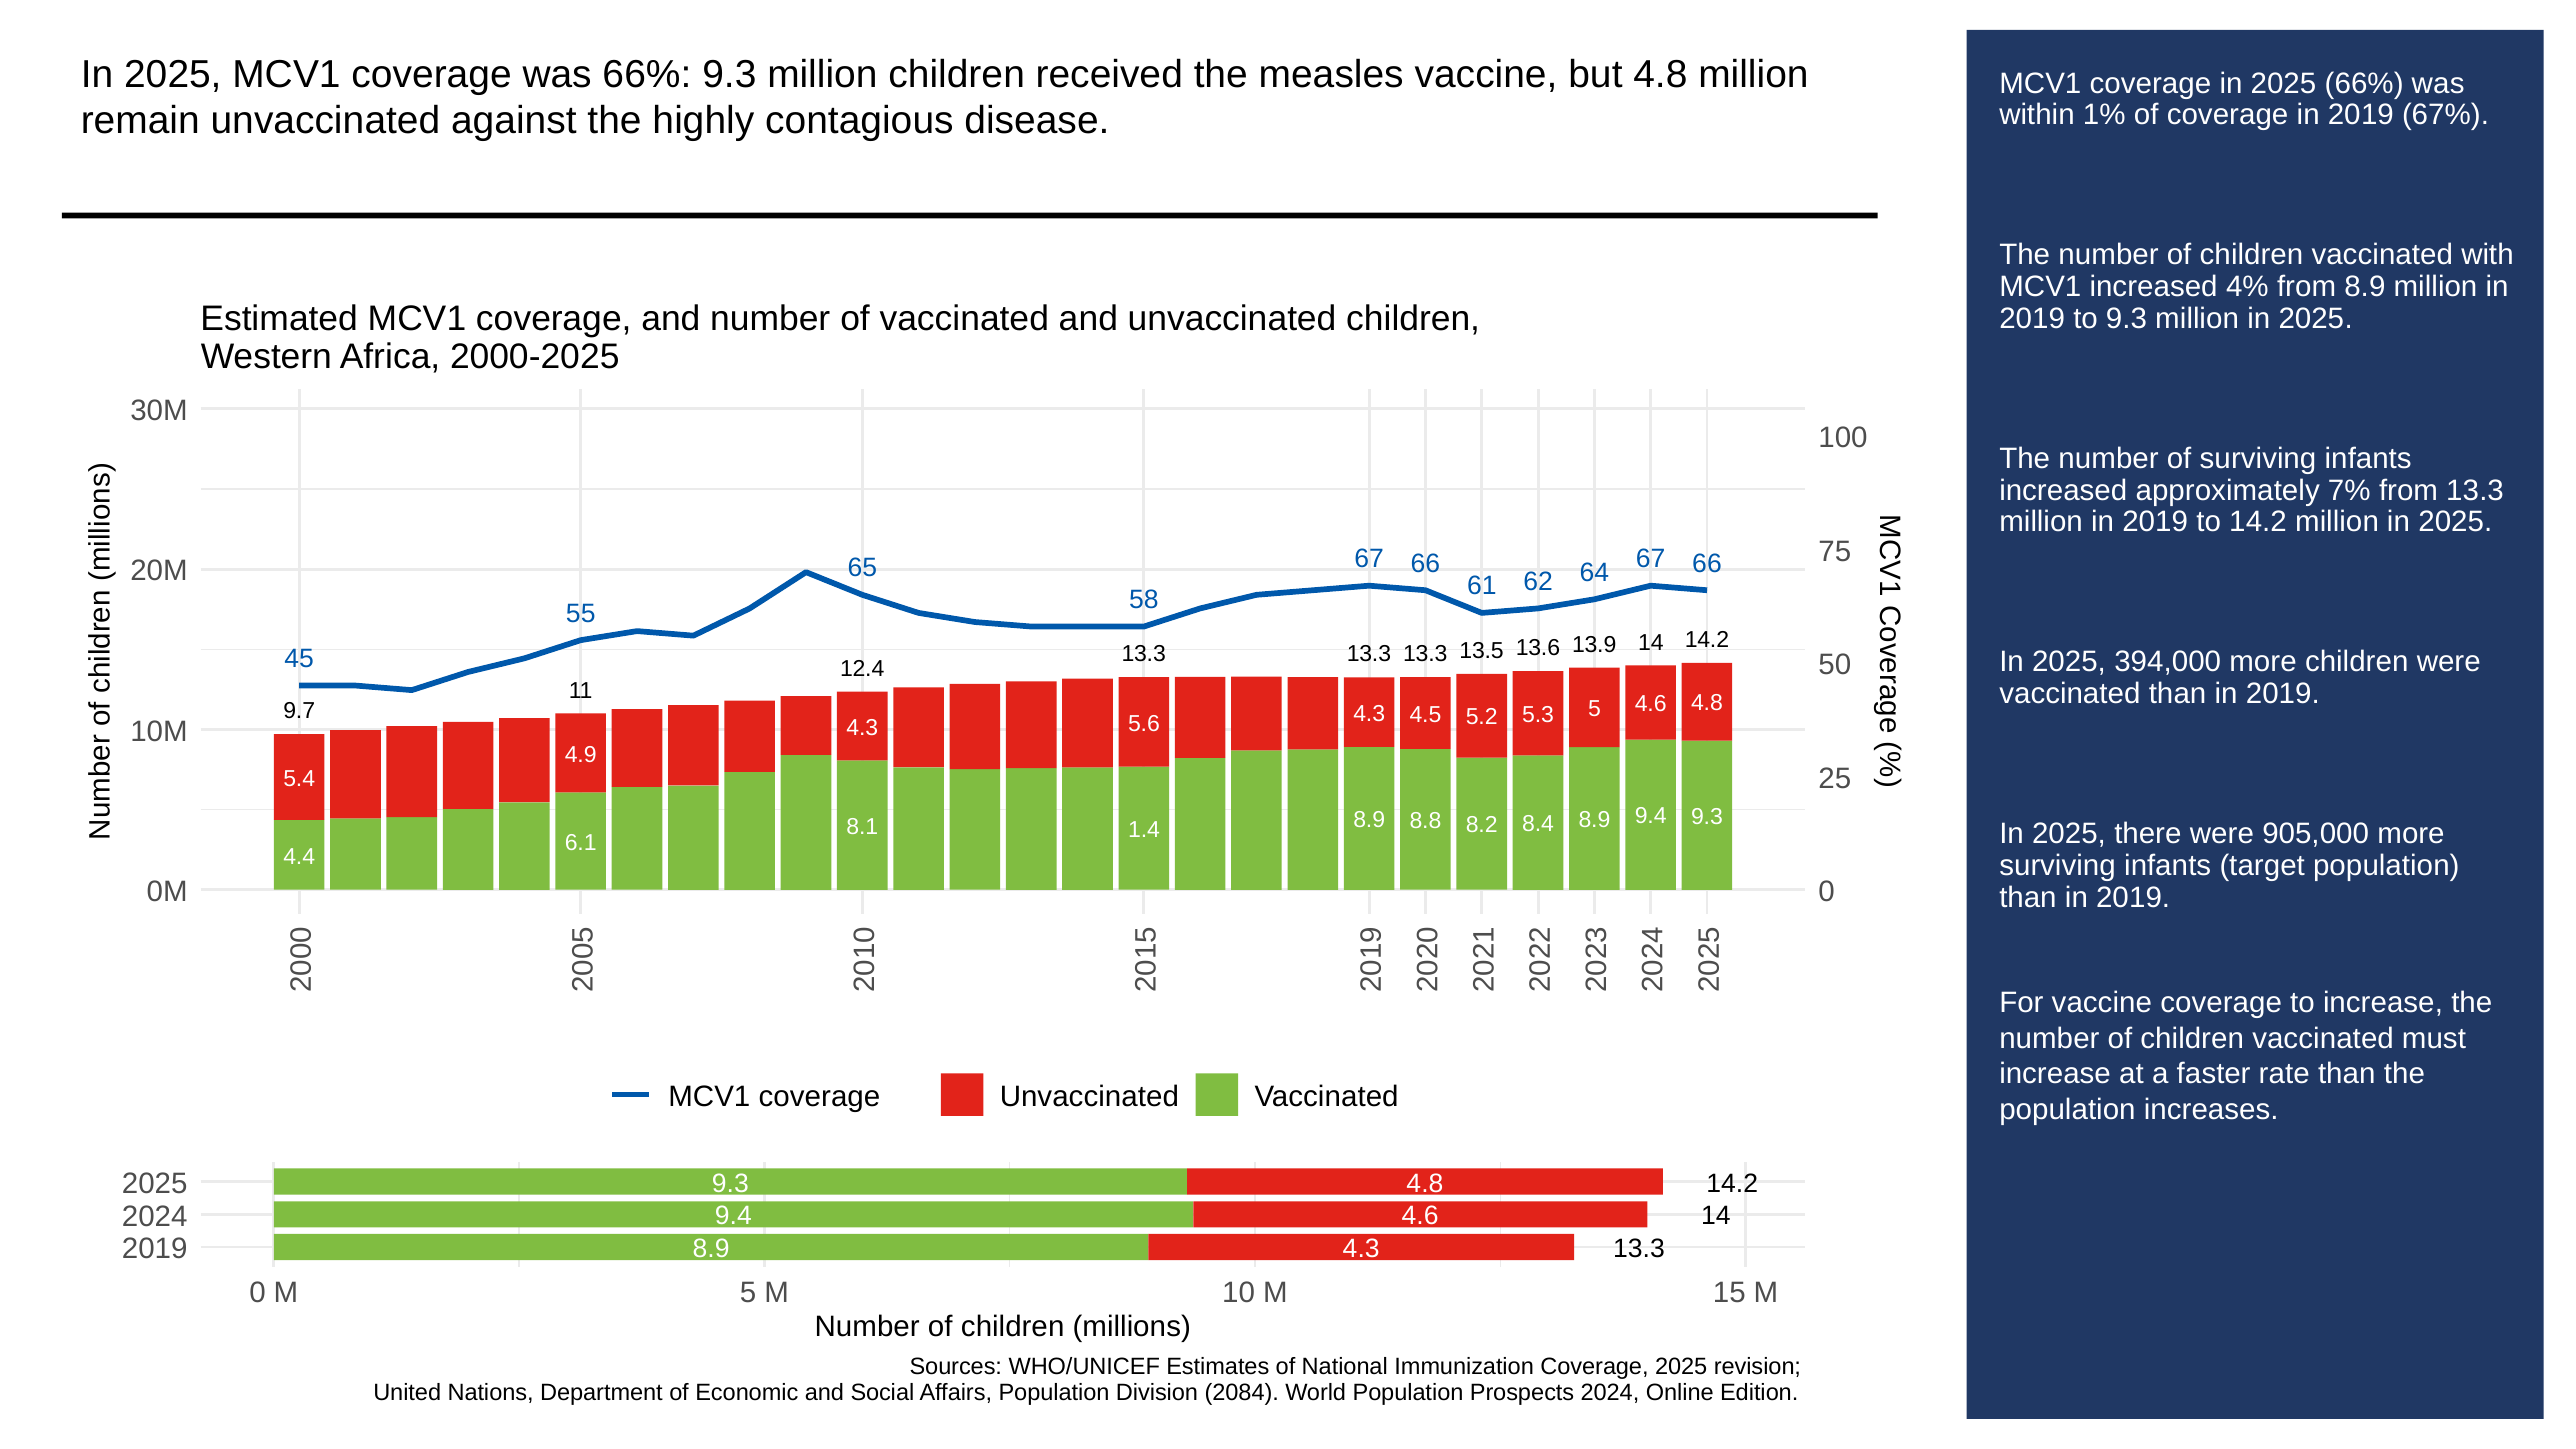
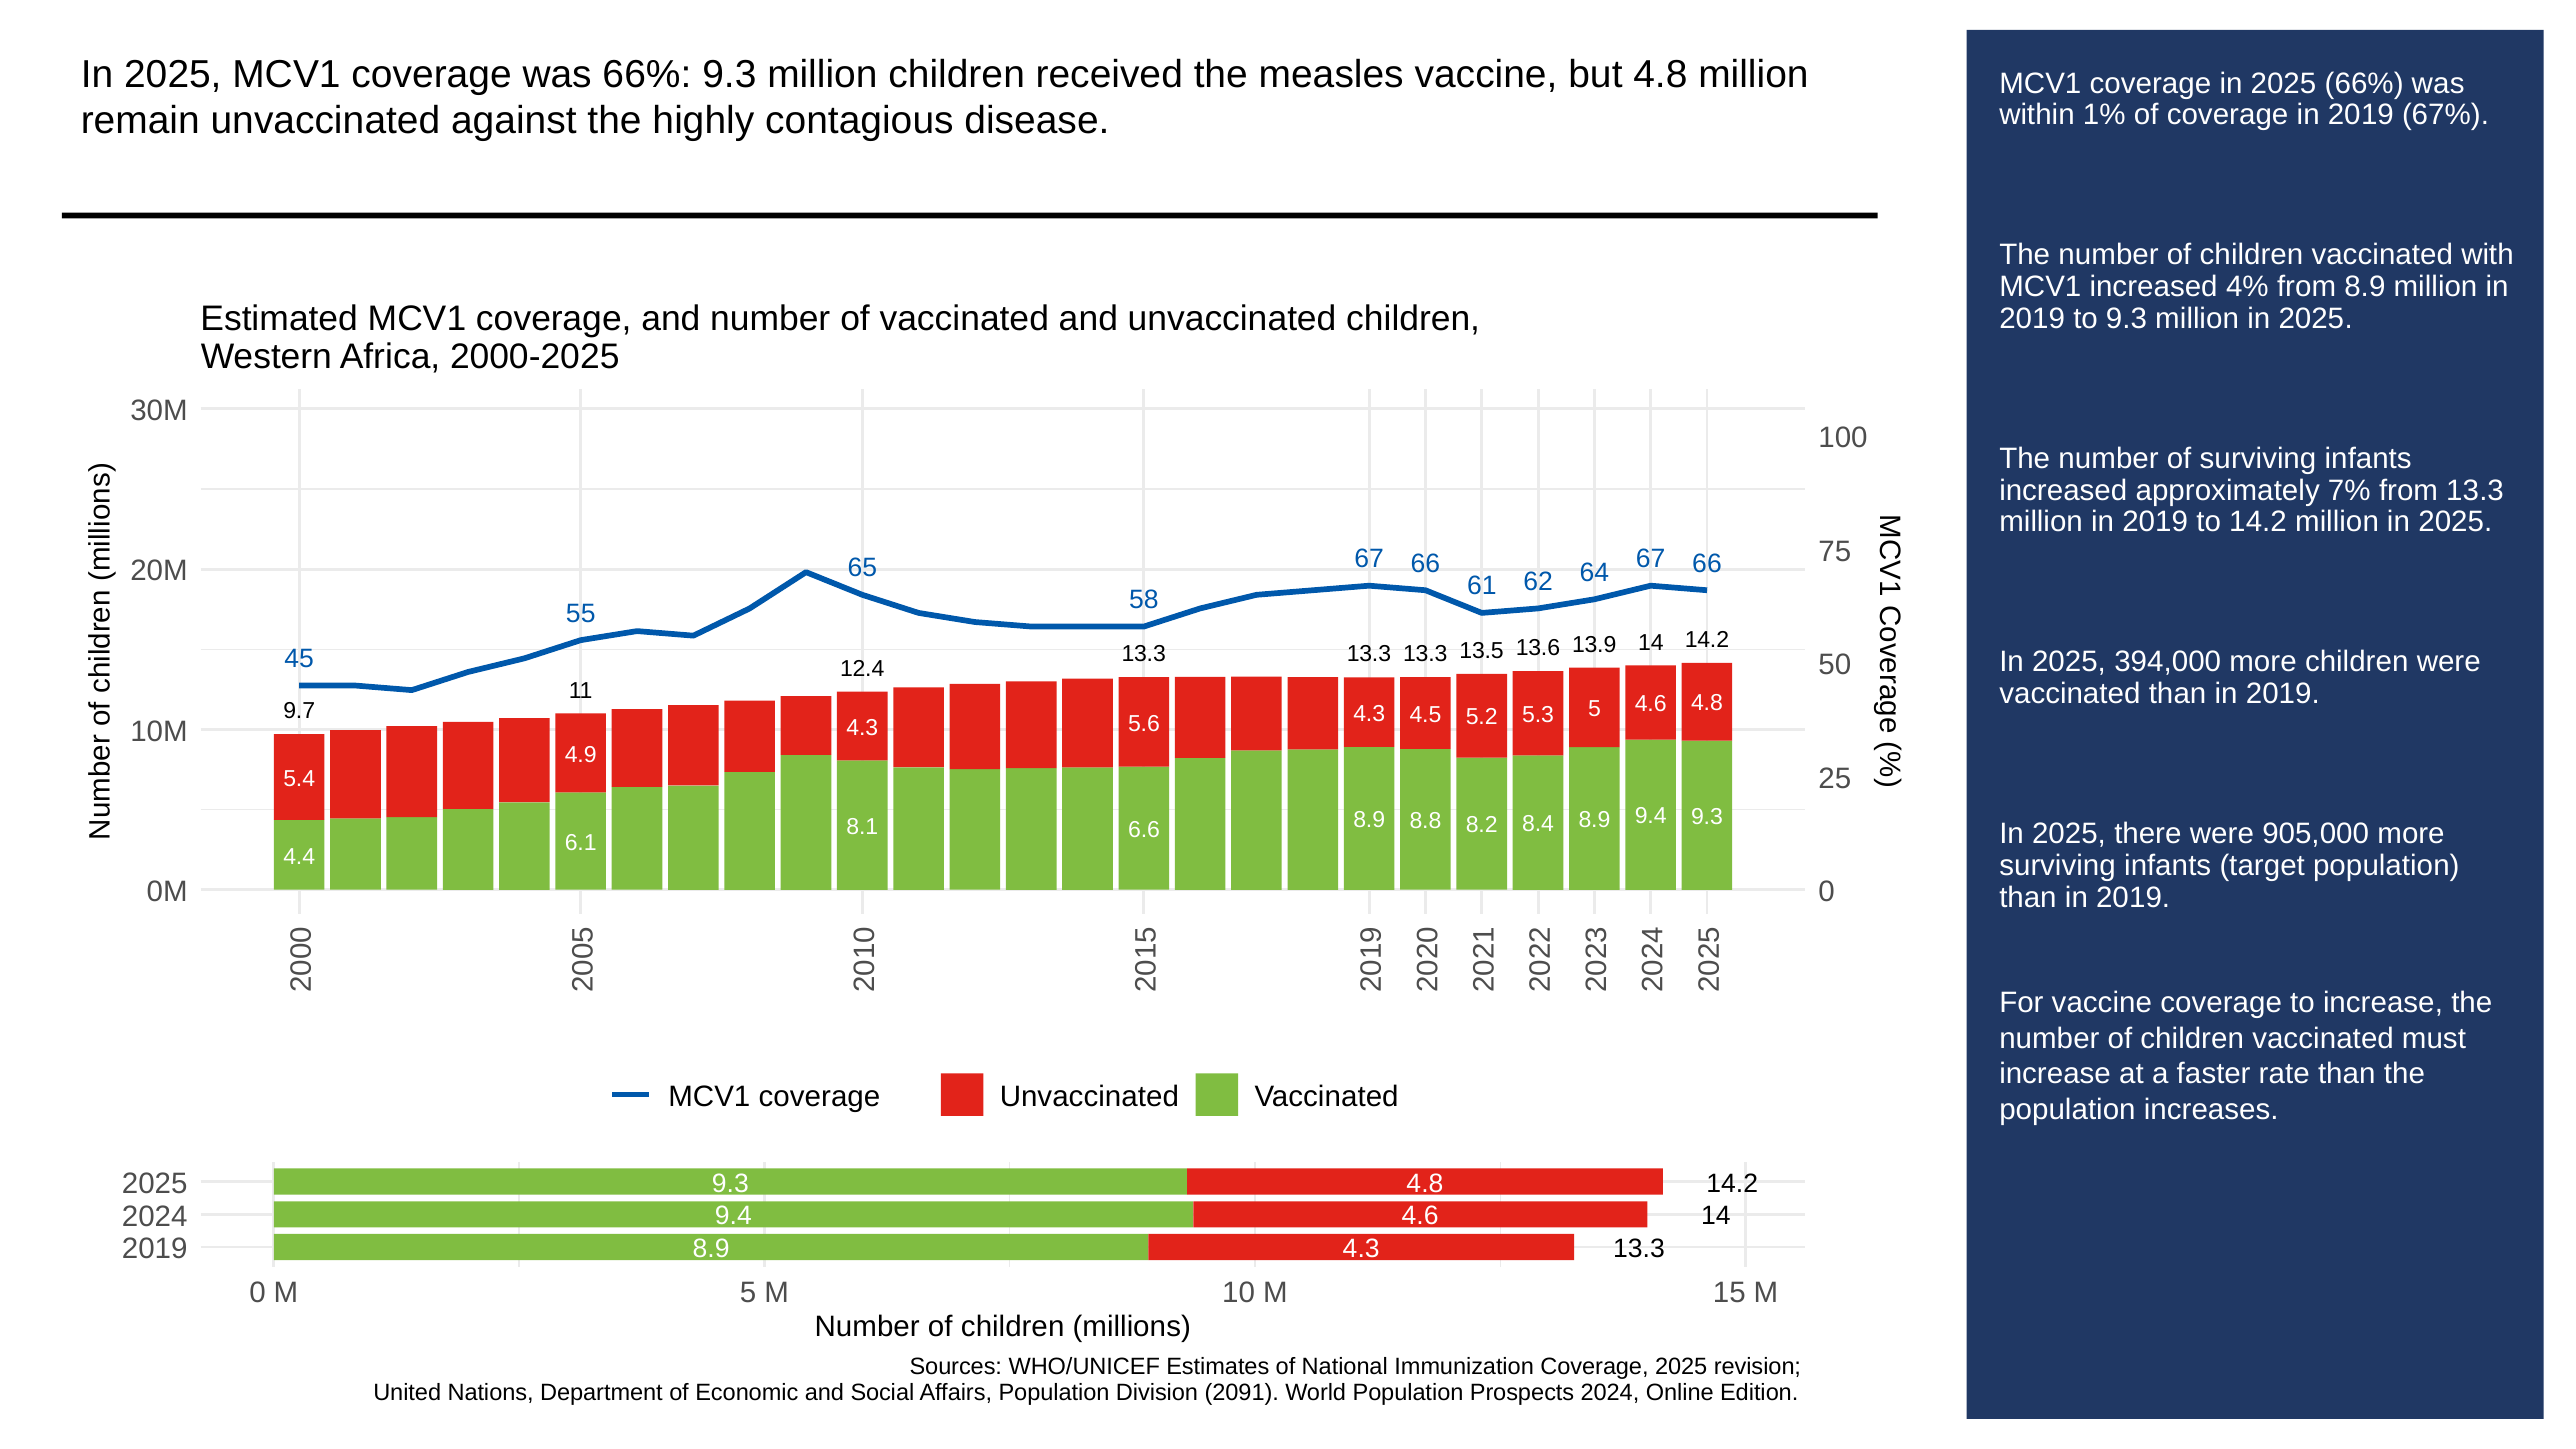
1.4: 1.4 -> 6.6 (1144, 830)
2084: 2084 -> 2091 (1242, 1392)
